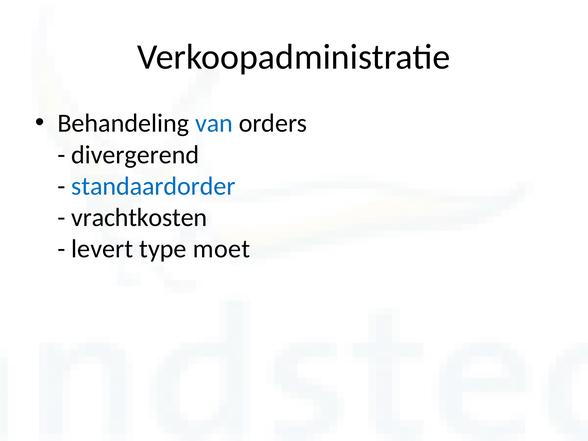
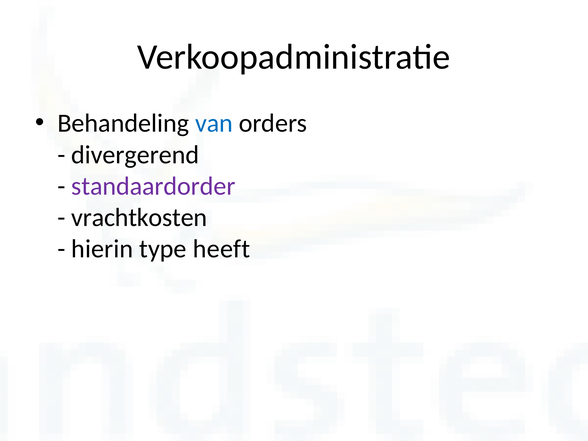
standaardorder colour: blue -> purple (153, 186)
levert: levert -> hierin (102, 249)
moet: moet -> heeft (222, 249)
